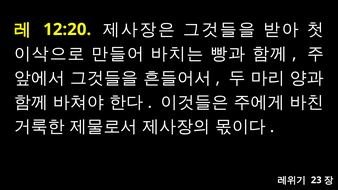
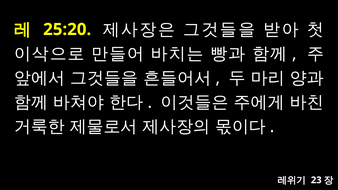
12:20: 12:20 -> 25:20 (67, 29)
